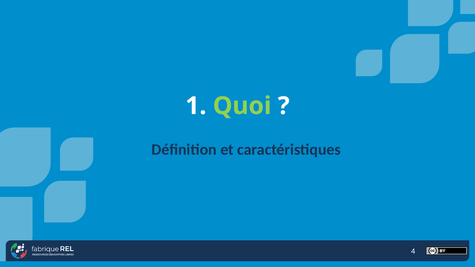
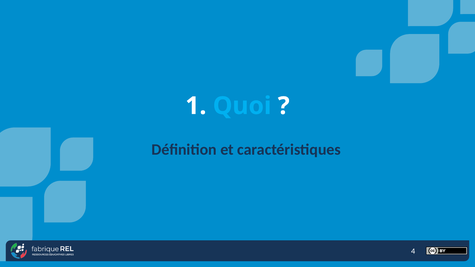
Quoi colour: light green -> light blue (242, 106)
